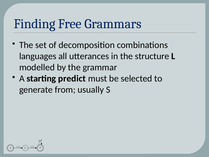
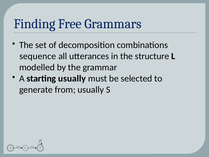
languages: languages -> sequence (38, 56)
starting predict: predict -> usually (72, 78)
